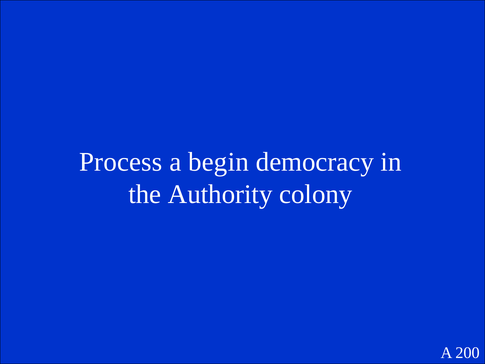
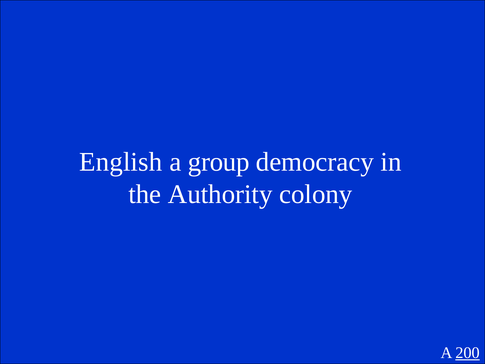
Process: Process -> English (121, 162)
begin: begin -> group (219, 162)
200 underline: none -> present (468, 353)
